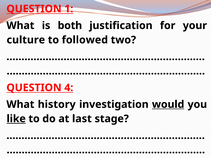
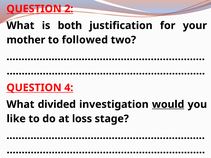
1: 1 -> 2 (69, 9)
culture: culture -> mother (26, 40)
history: history -> divided (57, 105)
like underline: present -> none (16, 119)
last: last -> loss (82, 119)
